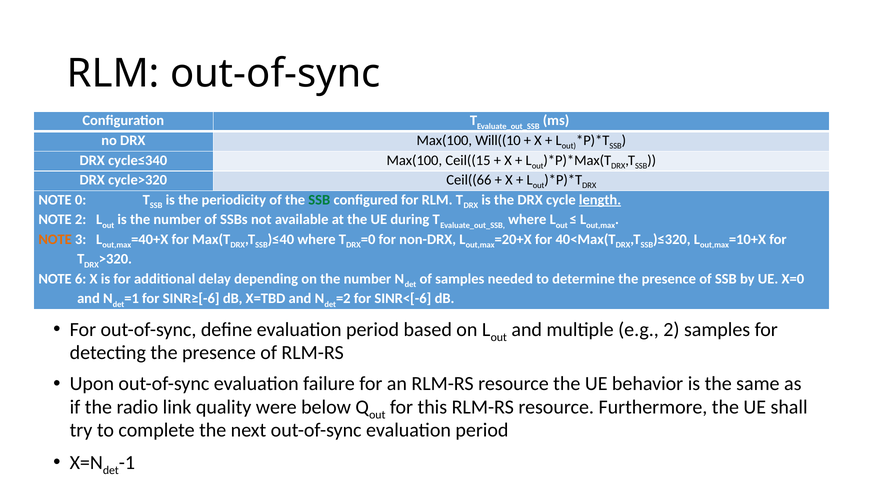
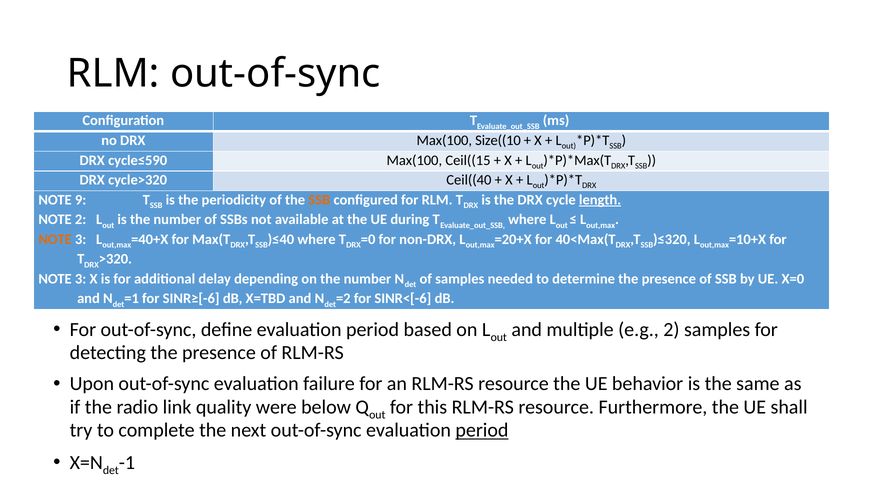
Will((10: Will((10 -> Size((10 (498, 141)
cycle≤340: cycle≤340 -> cycle≤590 (138, 160)
Ceil((66: Ceil((66 -> Ceil((40 (469, 180)
0: 0 -> 9 (81, 200)
SSB colour: green -> orange (319, 200)
6: 6 -> 3 (81, 279)
period underline: none -> present (482, 431)
